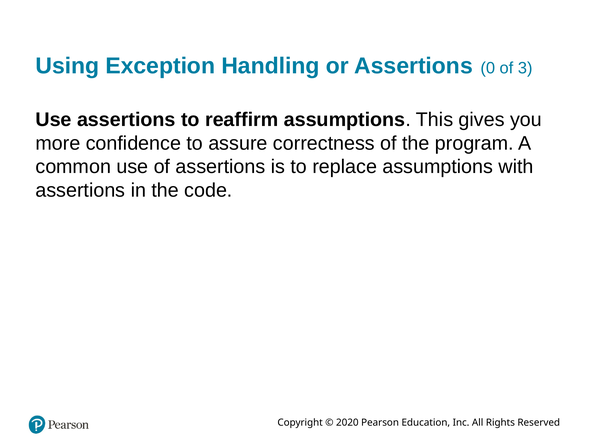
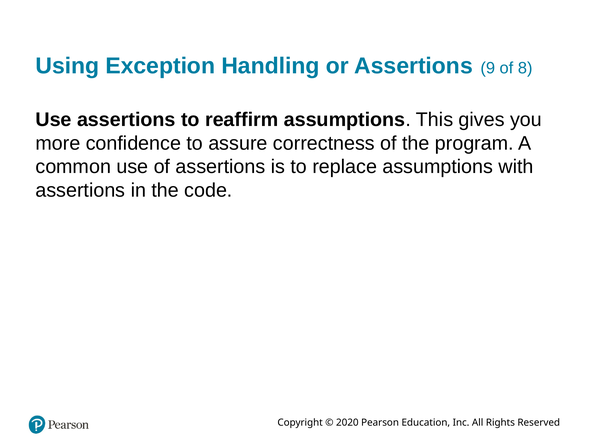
0: 0 -> 9 (488, 68)
3: 3 -> 8 (525, 68)
